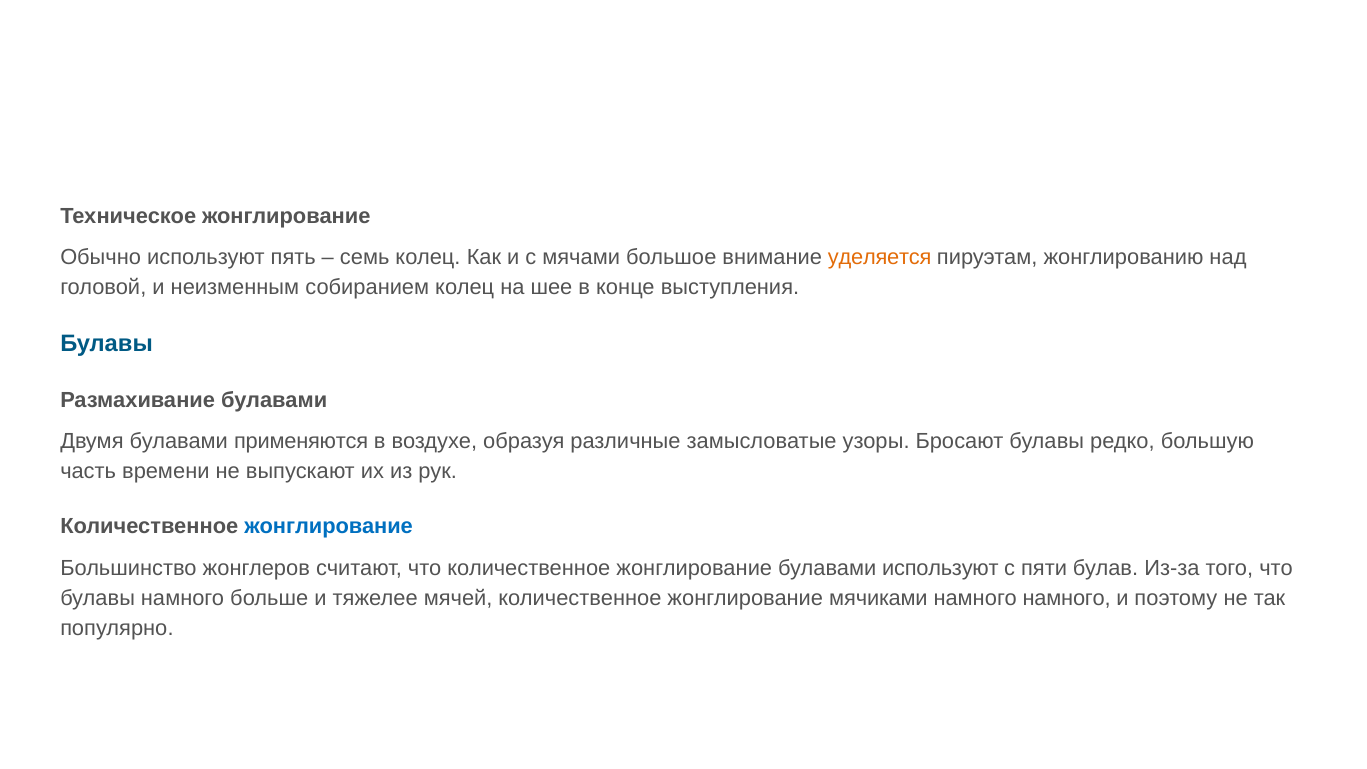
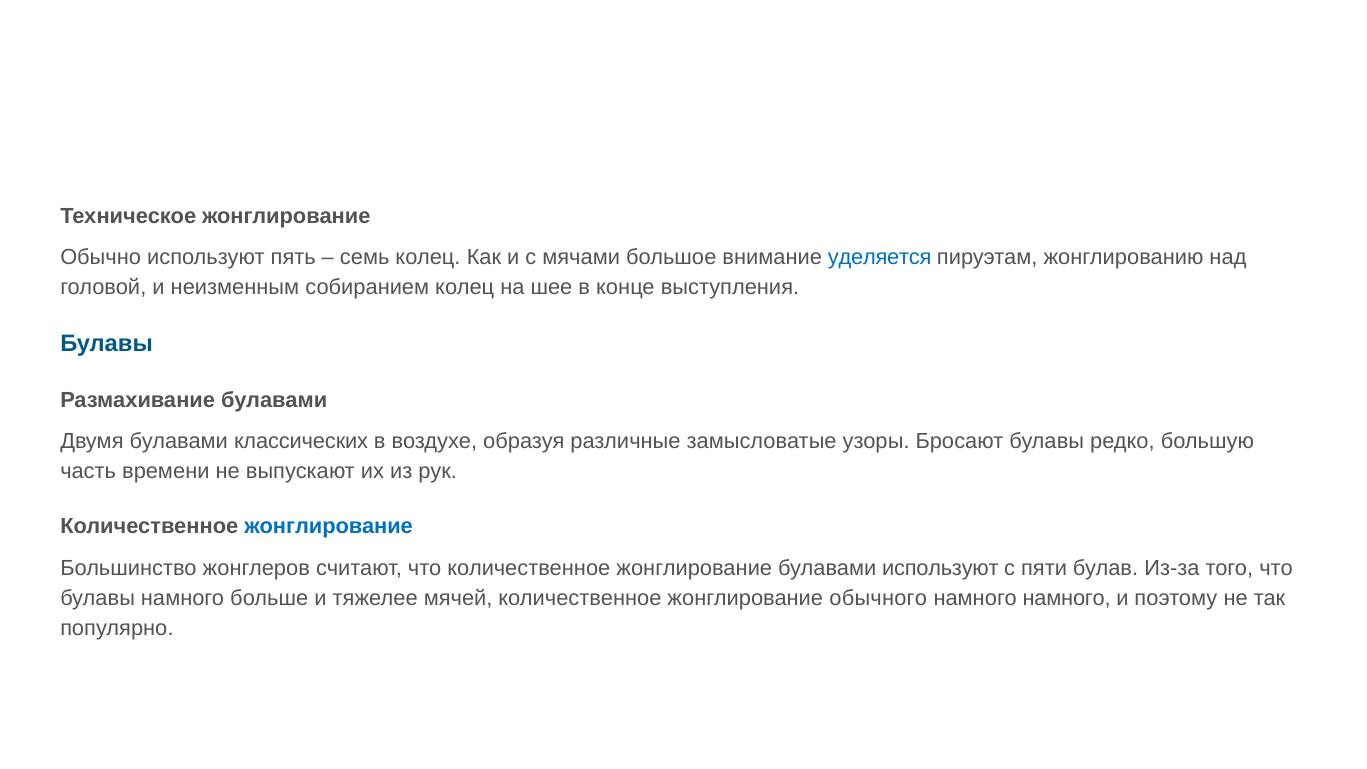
уделяется colour: orange -> blue (880, 257)
применяются: применяются -> классических (301, 441)
мячиками: мячиками -> обычного (878, 598)
